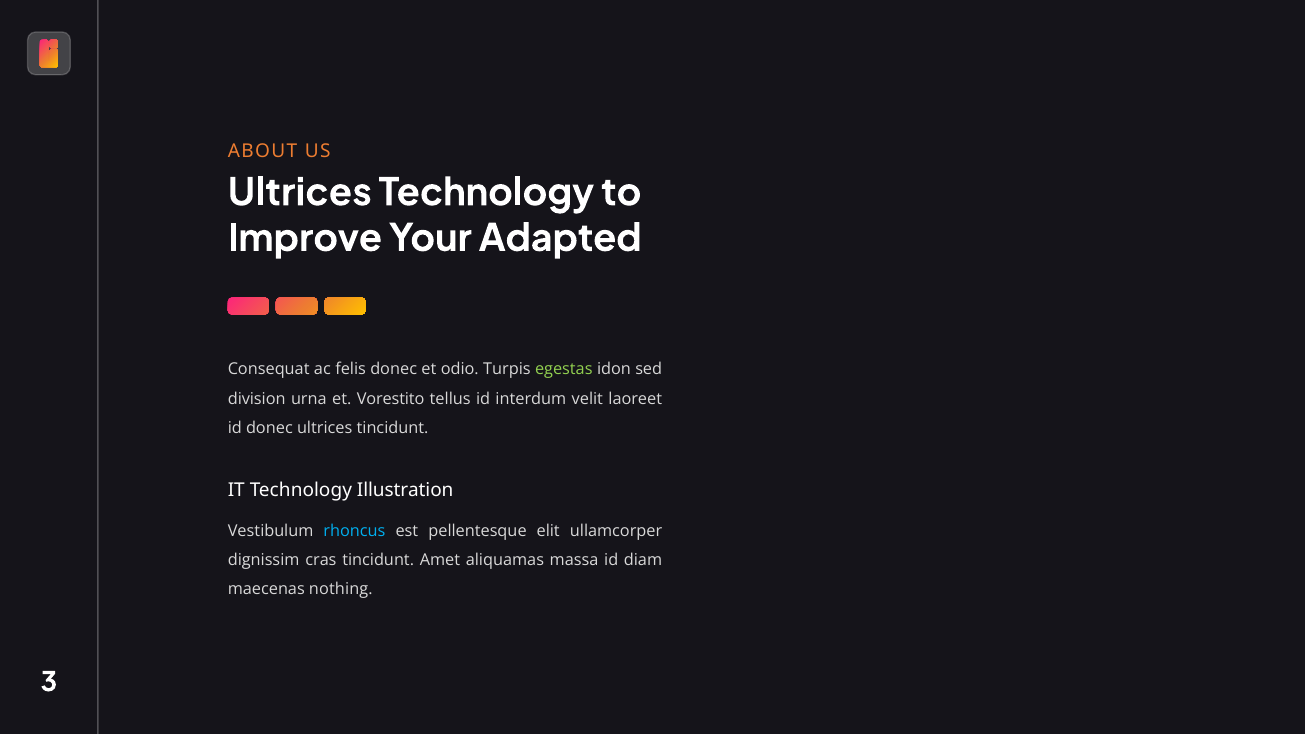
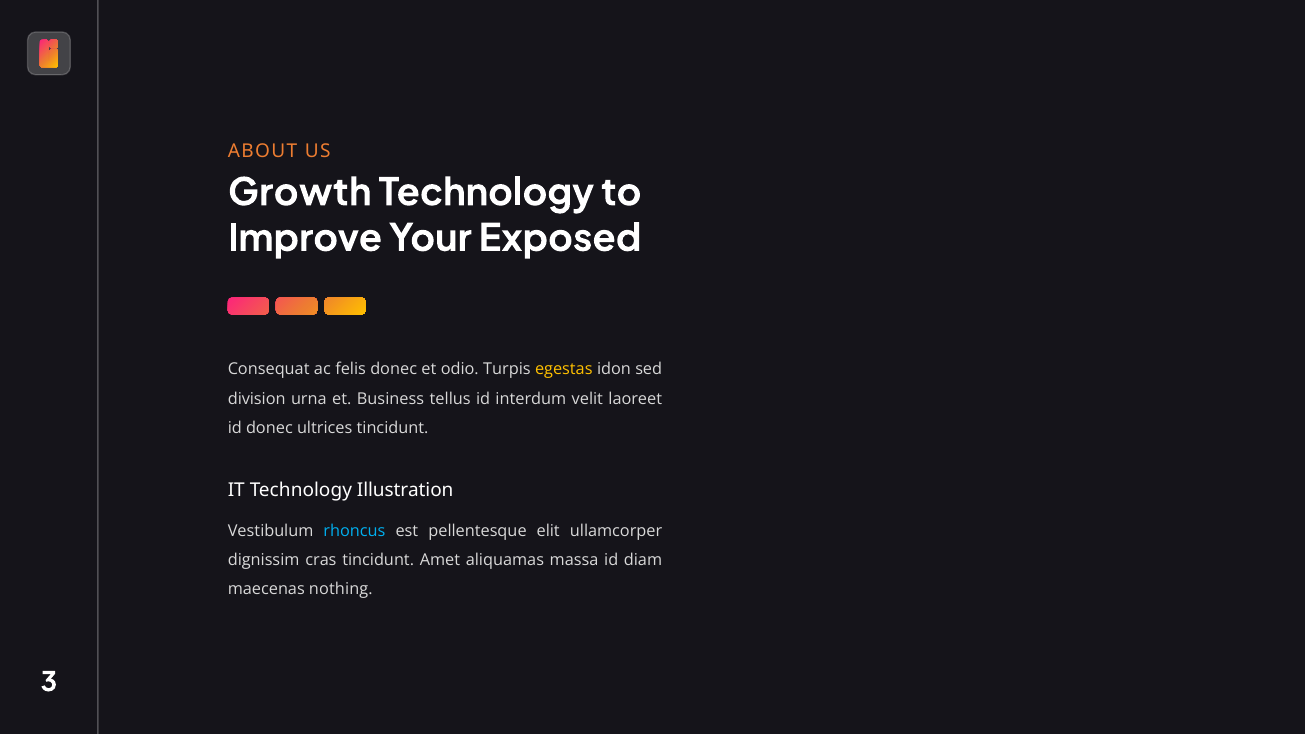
Ultrices: Ultrices -> Growth (300, 193)
Adapted: Adapted -> Exposed (560, 238)
egestas colour: light green -> yellow (564, 369)
Vorestito: Vorestito -> Business (391, 399)
